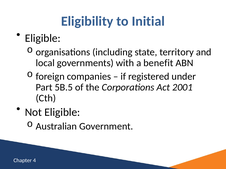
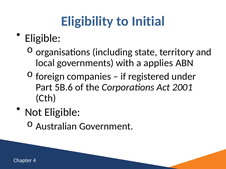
benefit: benefit -> applies (158, 63)
5B.5: 5B.5 -> 5B.6 (64, 87)
